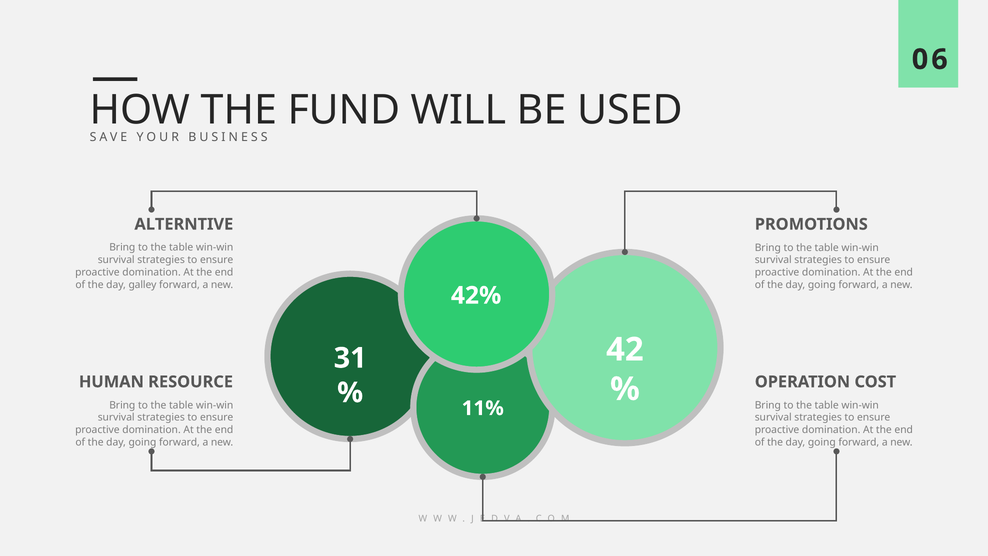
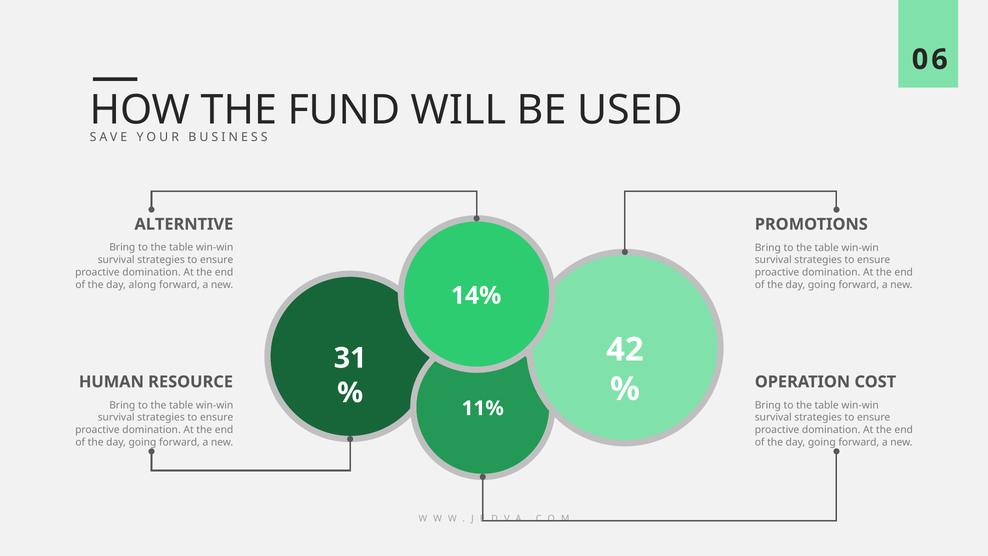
galley: galley -> along (142, 285)
42%: 42% -> 14% (476, 295)
